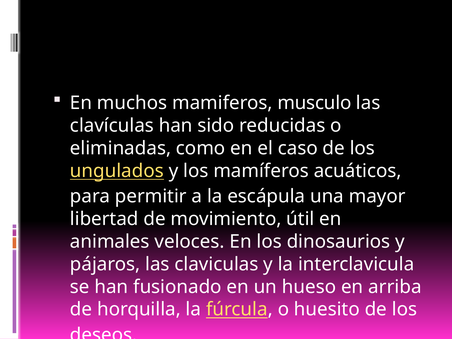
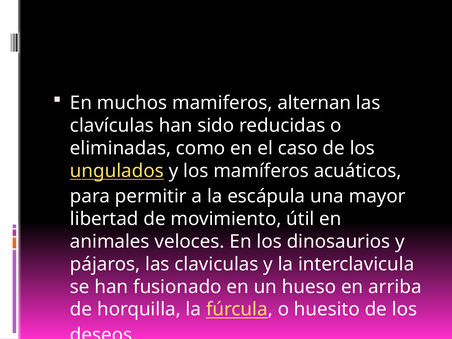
musculo: musculo -> alternan (314, 103)
